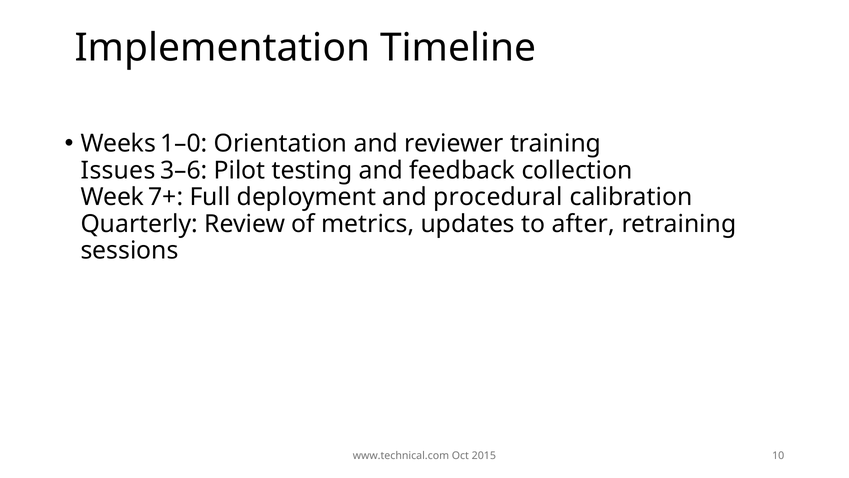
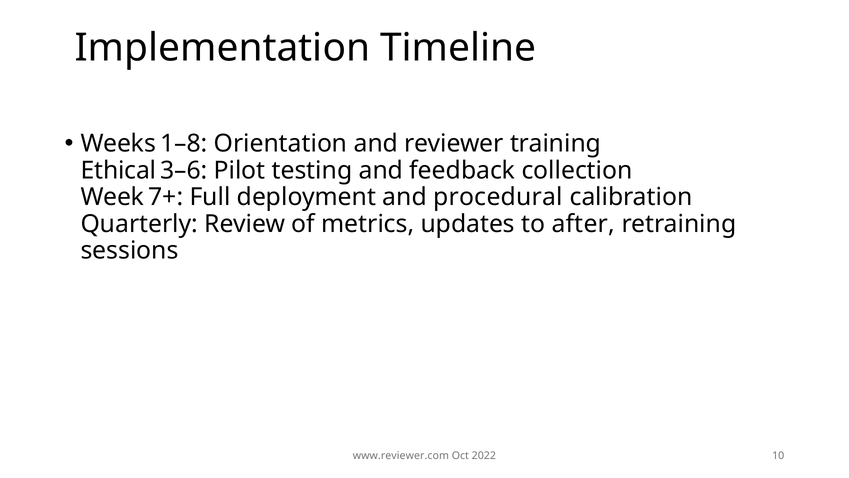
1–0: 1–0 -> 1–8 (184, 144)
Issues: Issues -> Ethical (118, 170)
www.technical.com: www.technical.com -> www.reviewer.com (401, 455)
2015: 2015 -> 2022 (484, 455)
